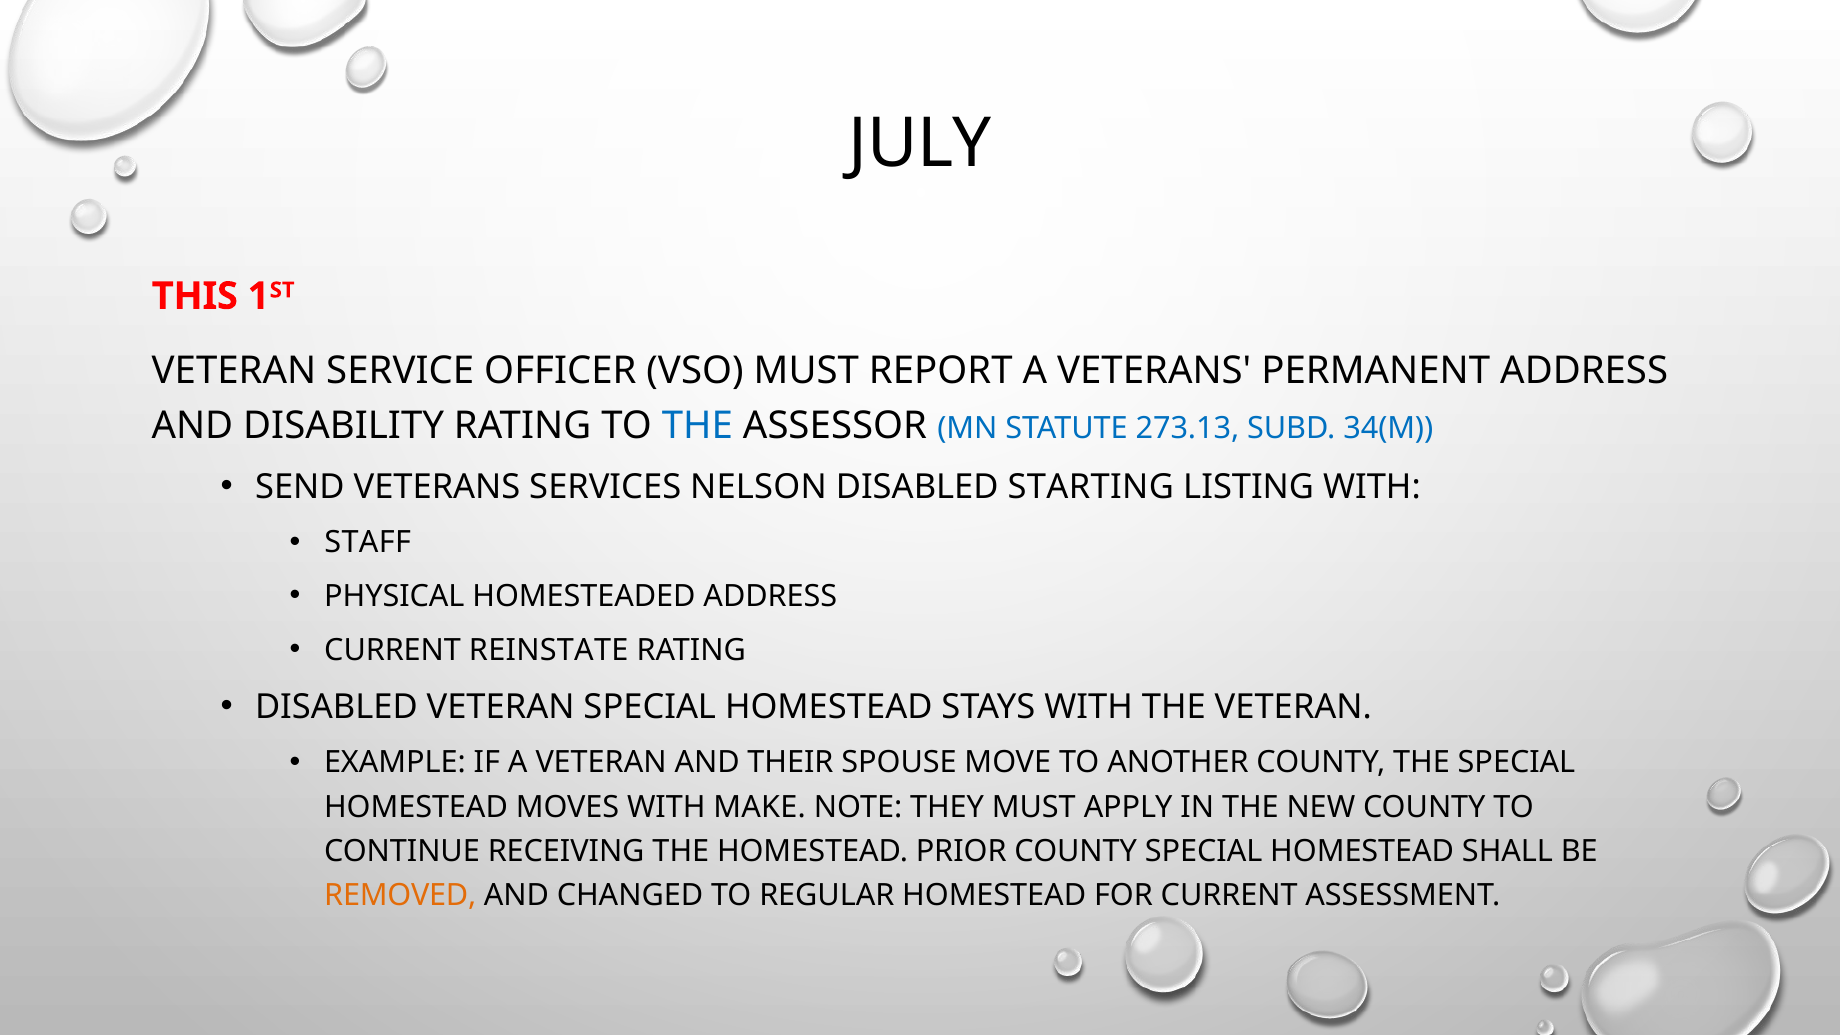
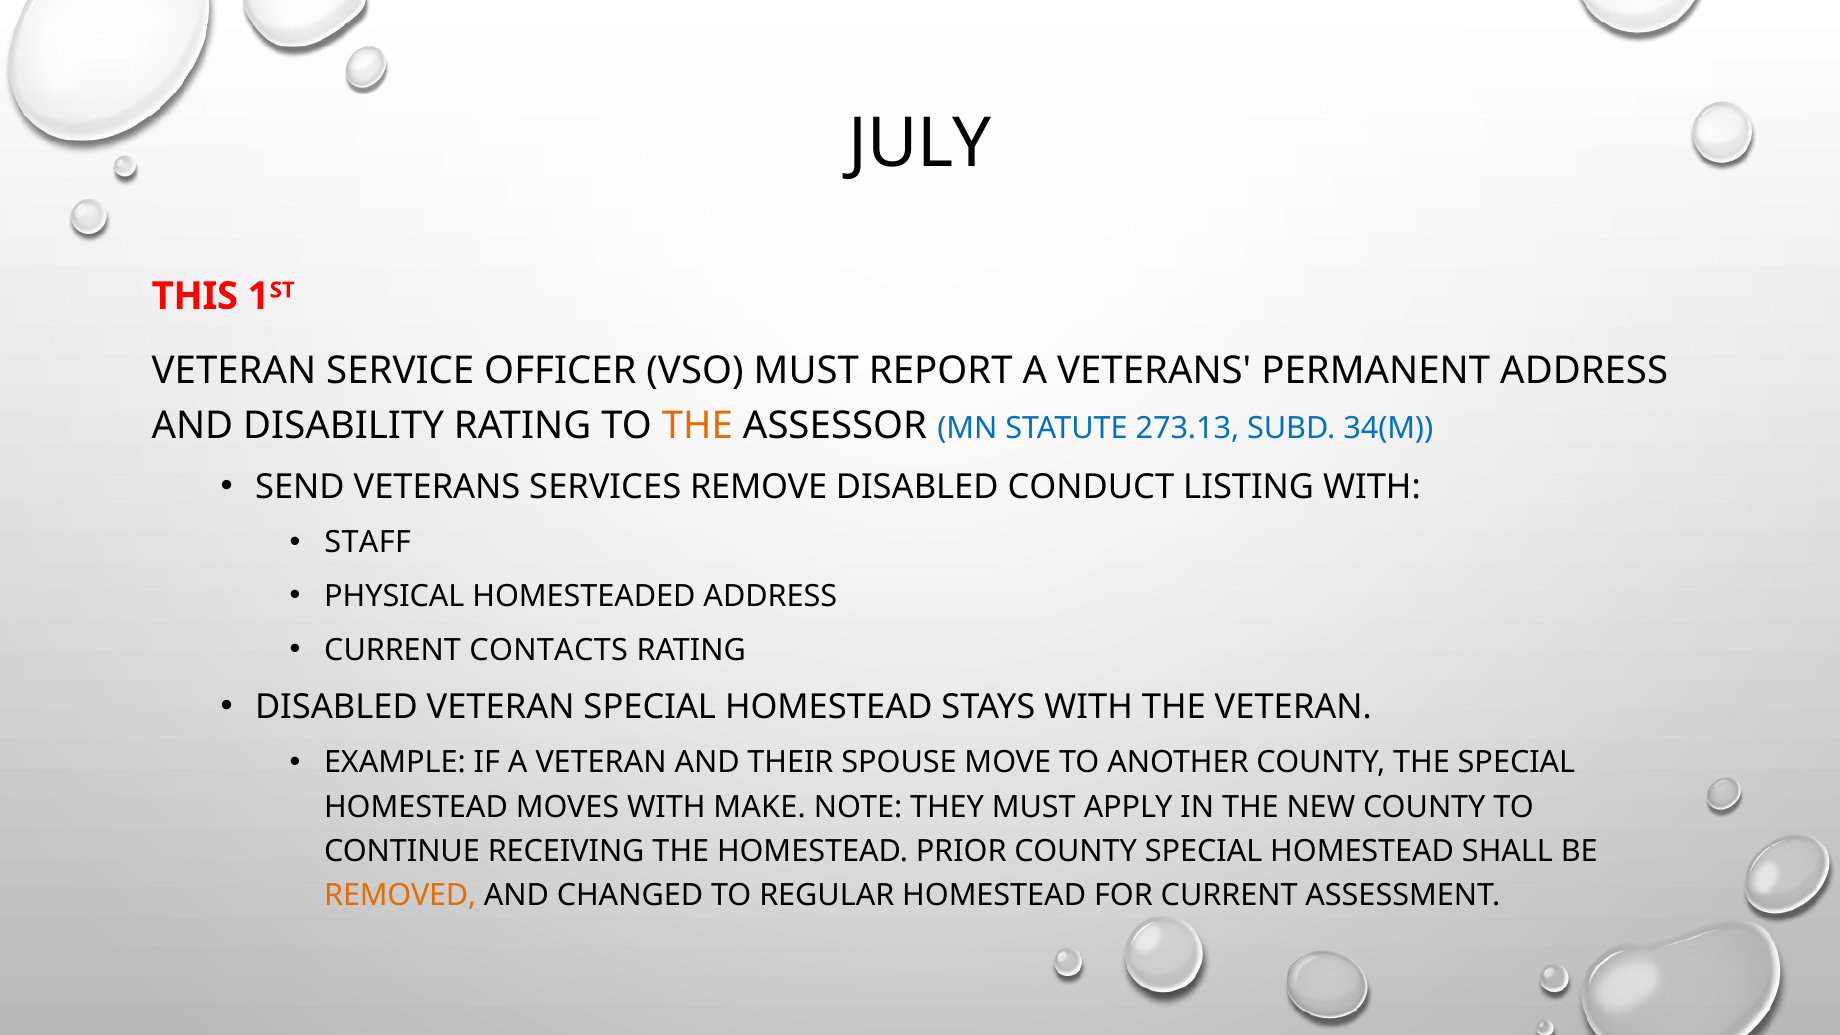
THE colour: blue -> orange (697, 426)
NELSON: NELSON -> REMOVE (759, 487)
STARTING: STARTING -> CONDUCT (1091, 487)
REINSTATE: REINSTATE -> CONTACTS (549, 650)
